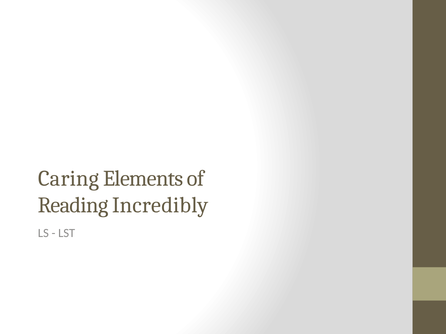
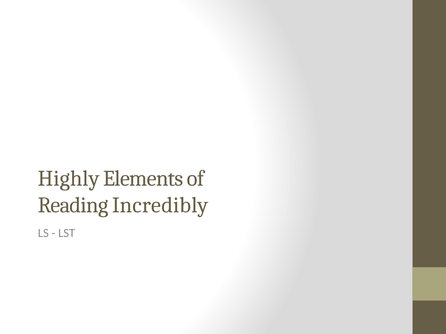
Caring: Caring -> Highly (69, 179)
